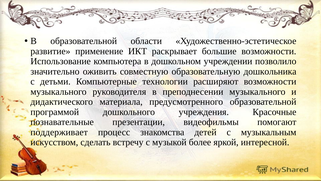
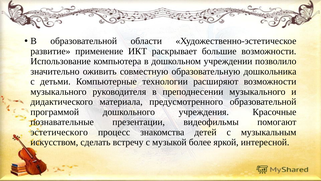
поддерживает: поддерживает -> эстетического (59, 132)
